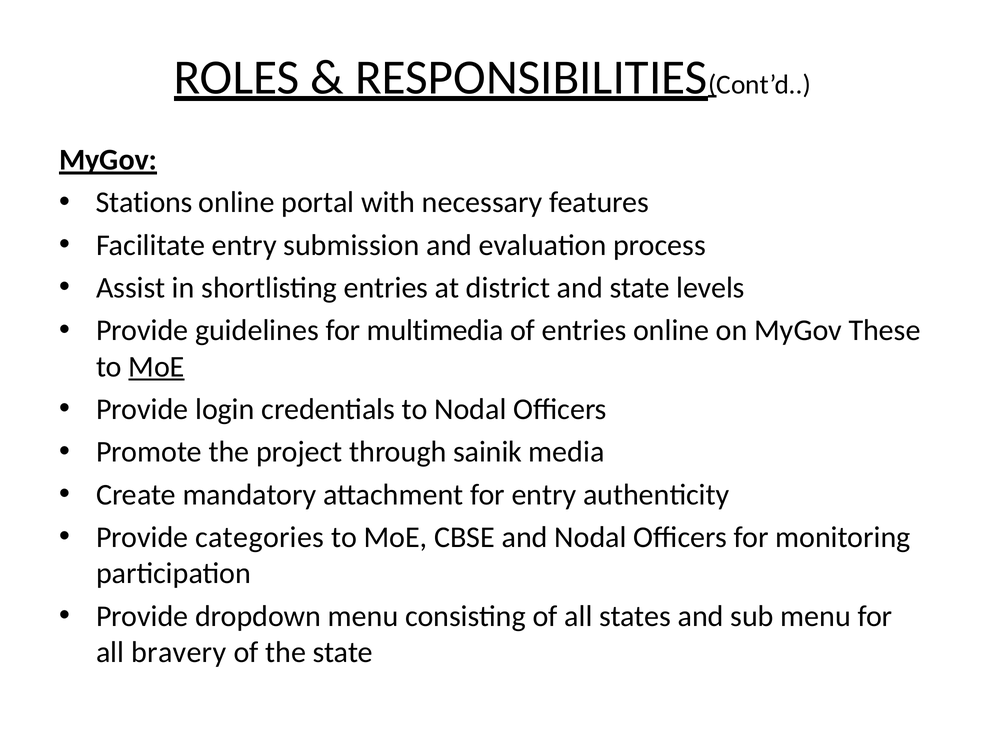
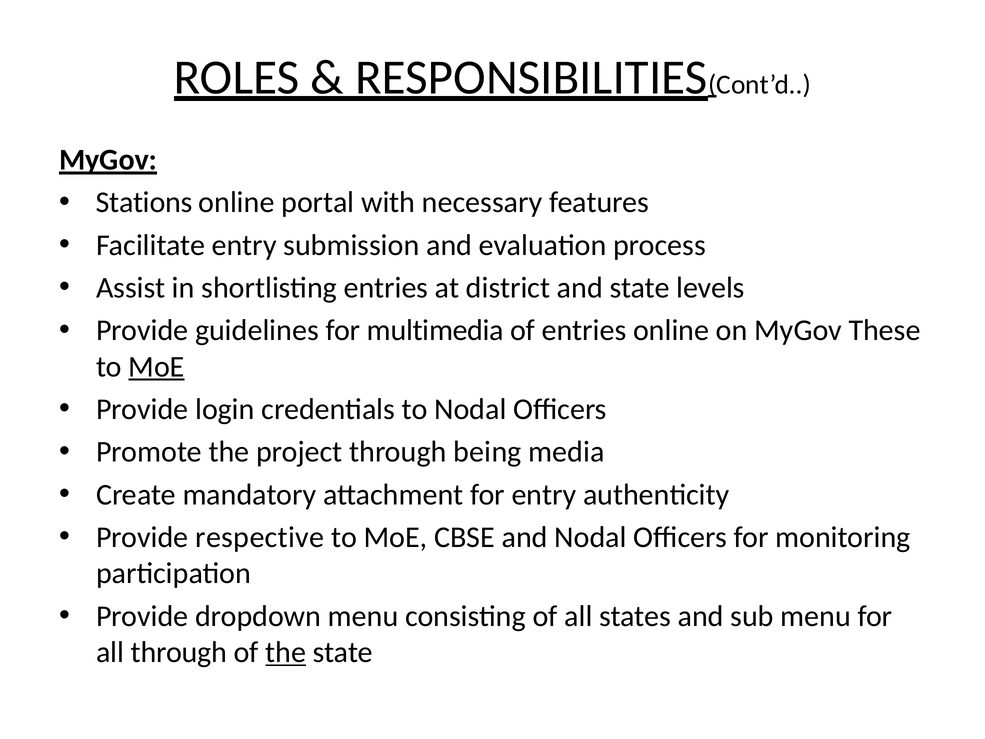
sainik: sainik -> being (487, 452)
categories: categories -> respective (260, 537)
all bravery: bravery -> through (179, 652)
the underline: none -> present (286, 652)
